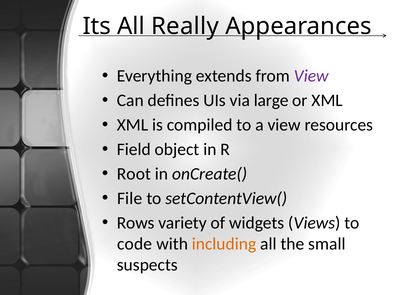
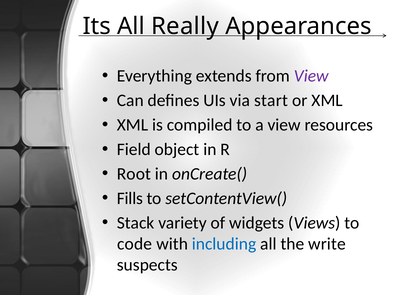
large: large -> start (271, 100)
File: File -> Fills (130, 198)
Rows: Rows -> Stack (136, 223)
including colour: orange -> blue (224, 244)
small: small -> write (327, 244)
